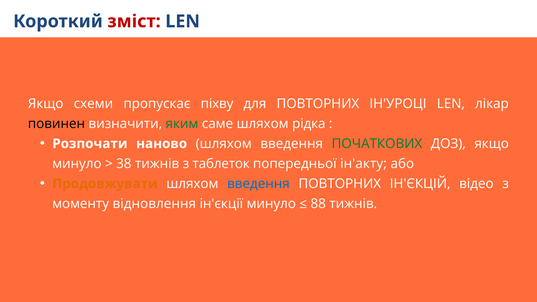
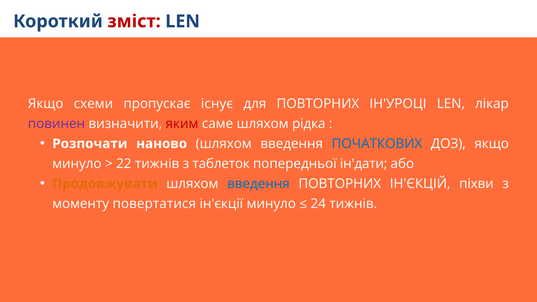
піхву: піхву -> існує (217, 104)
повинен colour: black -> purple (56, 124)
яким colour: green -> red (182, 124)
ПОЧАТКОВИХ colour: green -> blue (377, 144)
38: 38 -> 22 (124, 164)
ін'акту: ін'акту -> ін'дати (364, 164)
відео: відео -> піхви (476, 184)
відновлення: відновлення -> повертатися (154, 204)
88: 88 -> 24 (318, 204)
